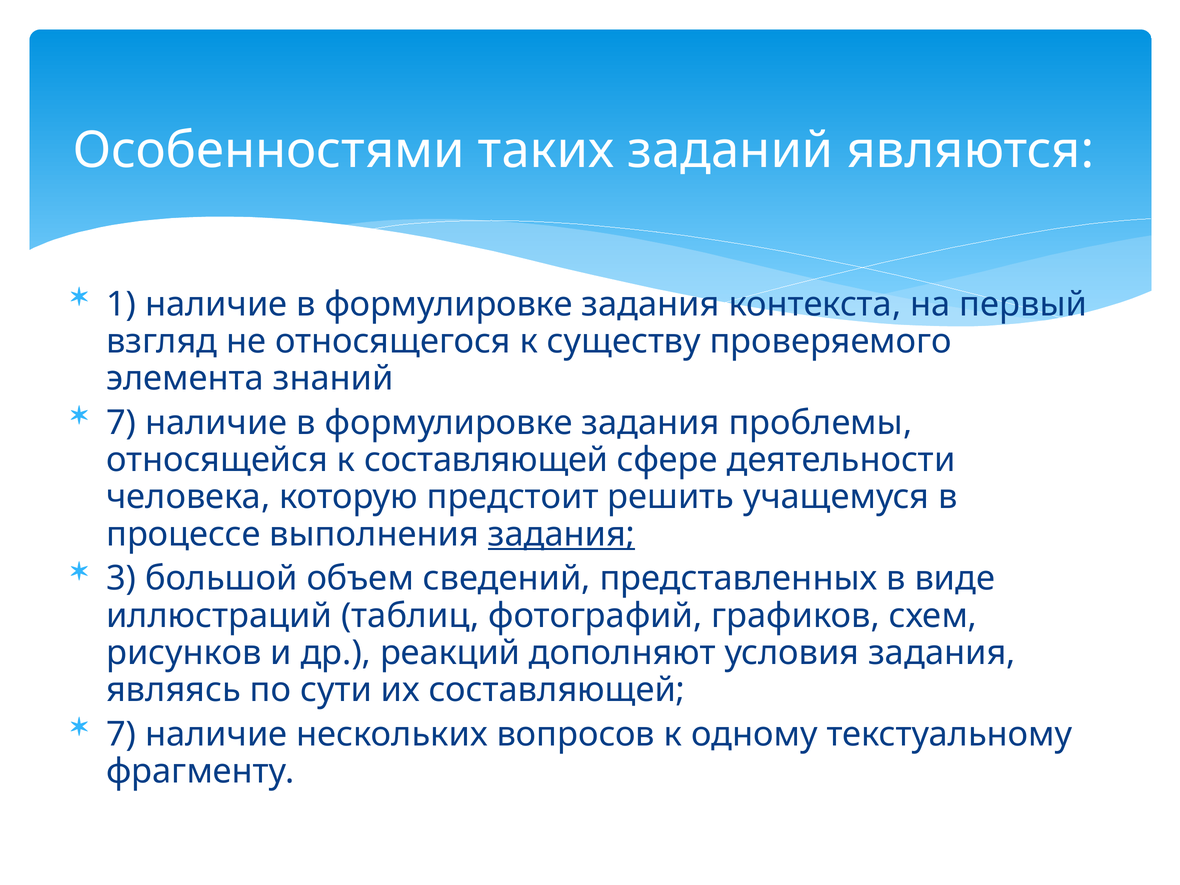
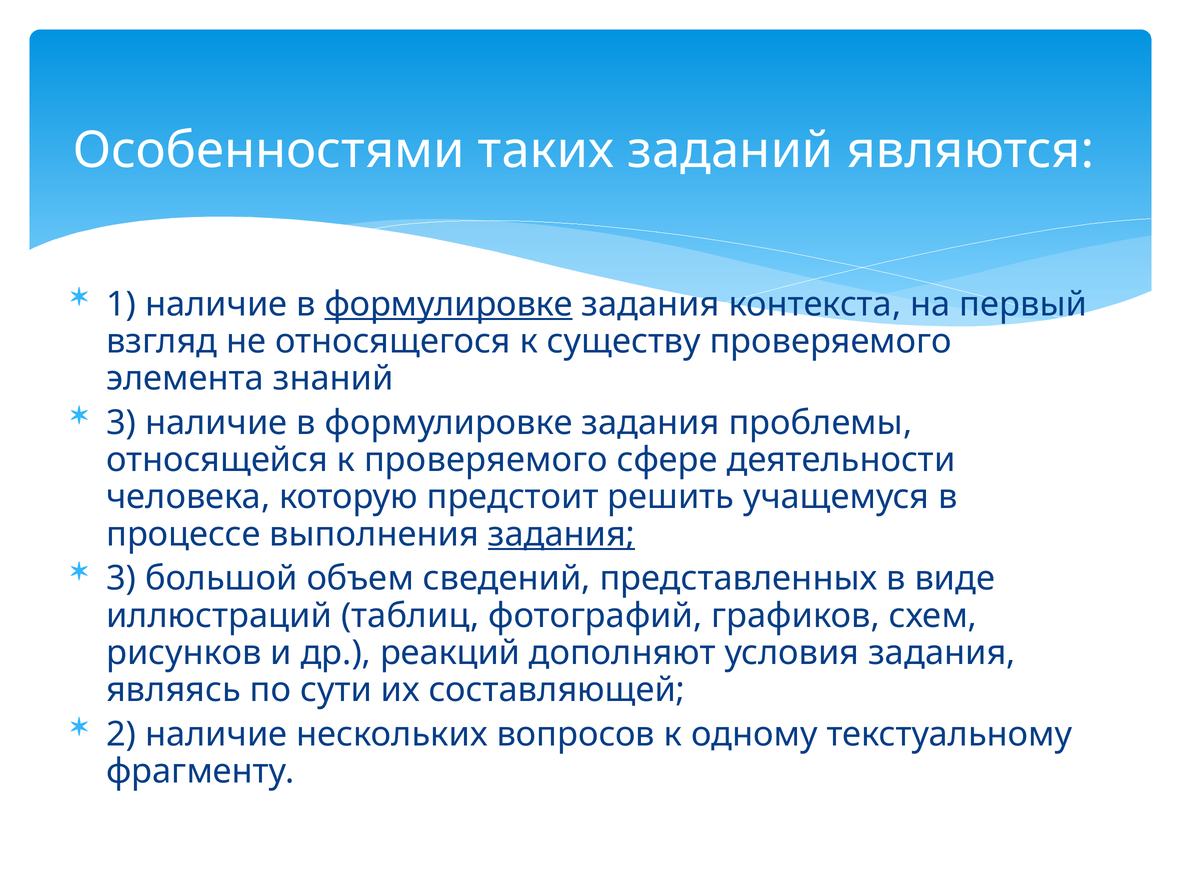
формулировке underline: none -> present (449, 304)
7: 7 -> 3 (121, 423)
к составляющей: составляющей -> проверяемого (486, 460)
7: 7 -> 2 (121, 734)
